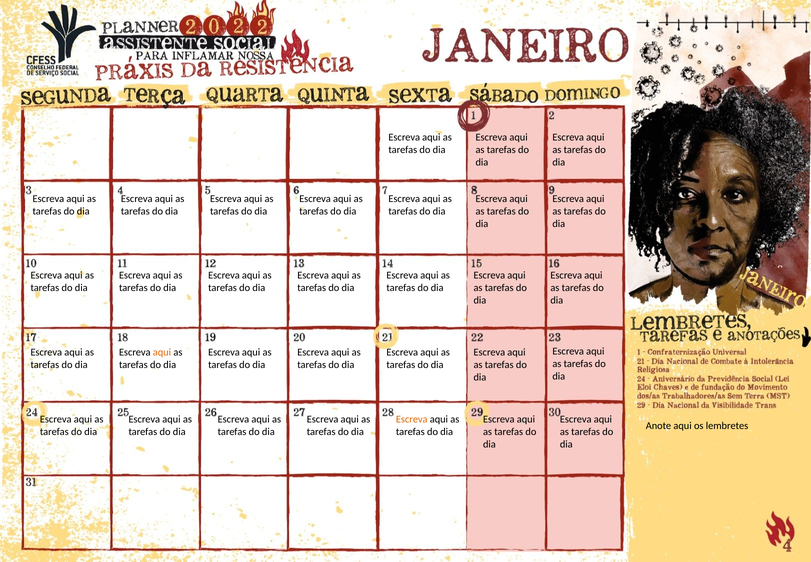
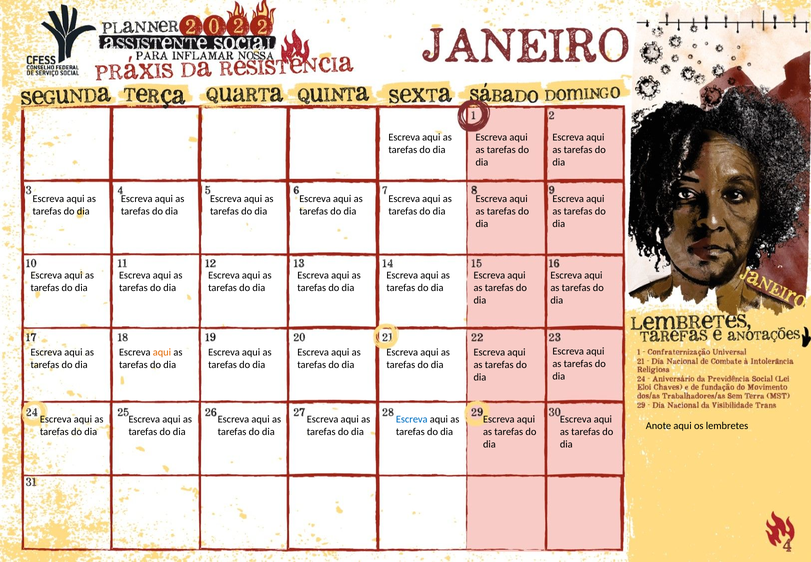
Escreva colour: orange -> blue (412, 419)
